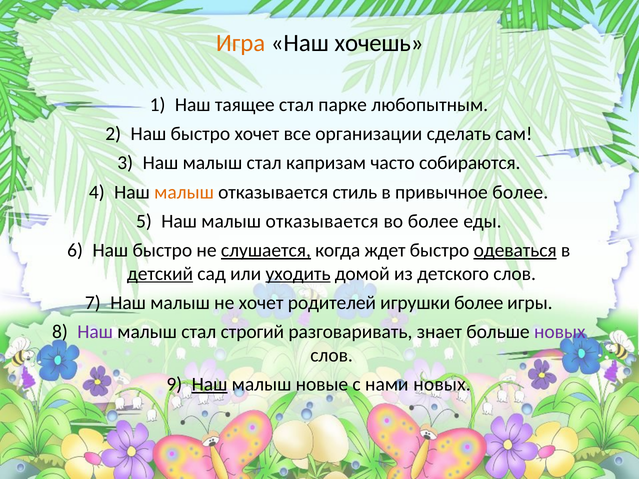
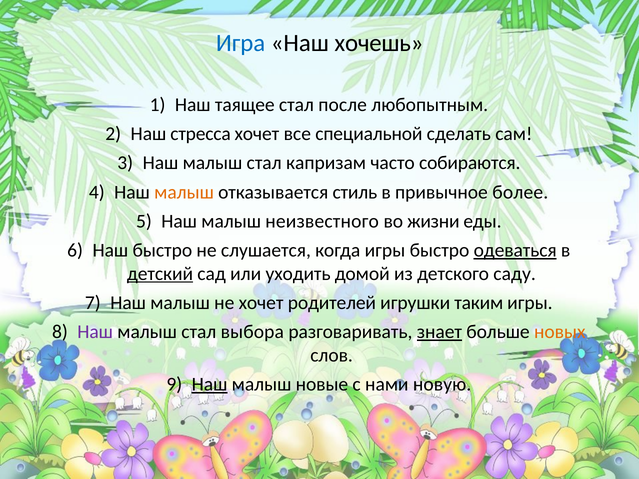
Игра colour: orange -> blue (241, 43)
парке: парке -> после (343, 105)
быстро: быстро -> стресса (201, 134)
организации: организации -> специальной (369, 134)
отказывается: отказывается -> неизвестного (322, 221)
во более: более -> жизни (433, 221)
слушается underline: present -> none (266, 250)
когда ждет: ждет -> игры (385, 250)
уходить underline: present -> none (298, 274)
детского слов: слов -> саду (515, 274)
игрушки более: более -> таким (479, 303)
строгий: строгий -> выбора (252, 332)
знает underline: none -> present (439, 332)
новых colour: purple -> orange (560, 332)
нами новых: новых -> новую (442, 385)
